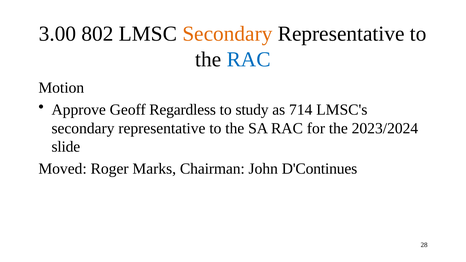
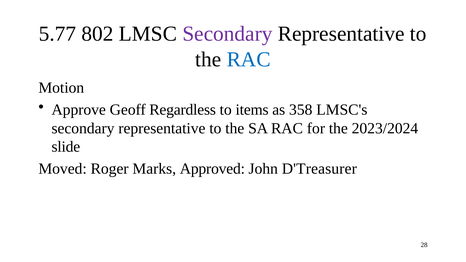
3.00: 3.00 -> 5.77 (58, 34)
Secondary colour: orange -> purple (227, 34)
study: study -> items (252, 110)
714: 714 -> 358 (301, 110)
Chairman: Chairman -> Approved (212, 169)
D'Continues: D'Continues -> D'Treasurer (319, 169)
